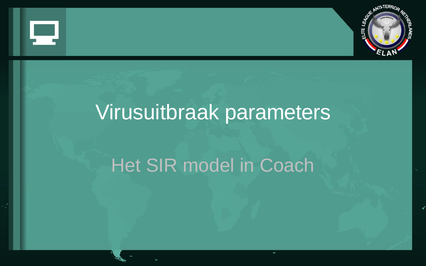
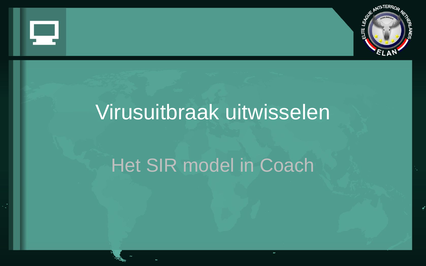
parameters: parameters -> uitwisselen (278, 113)
